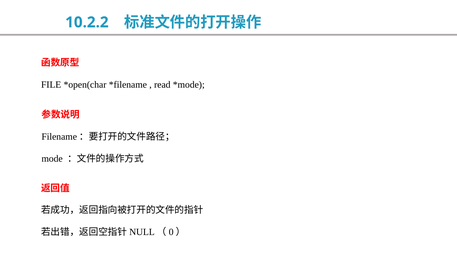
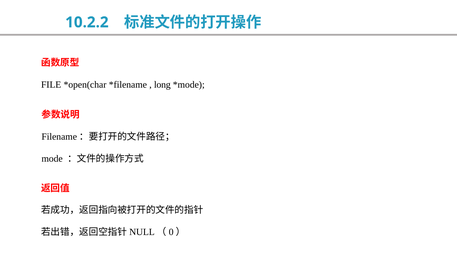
read: read -> long (162, 85)
